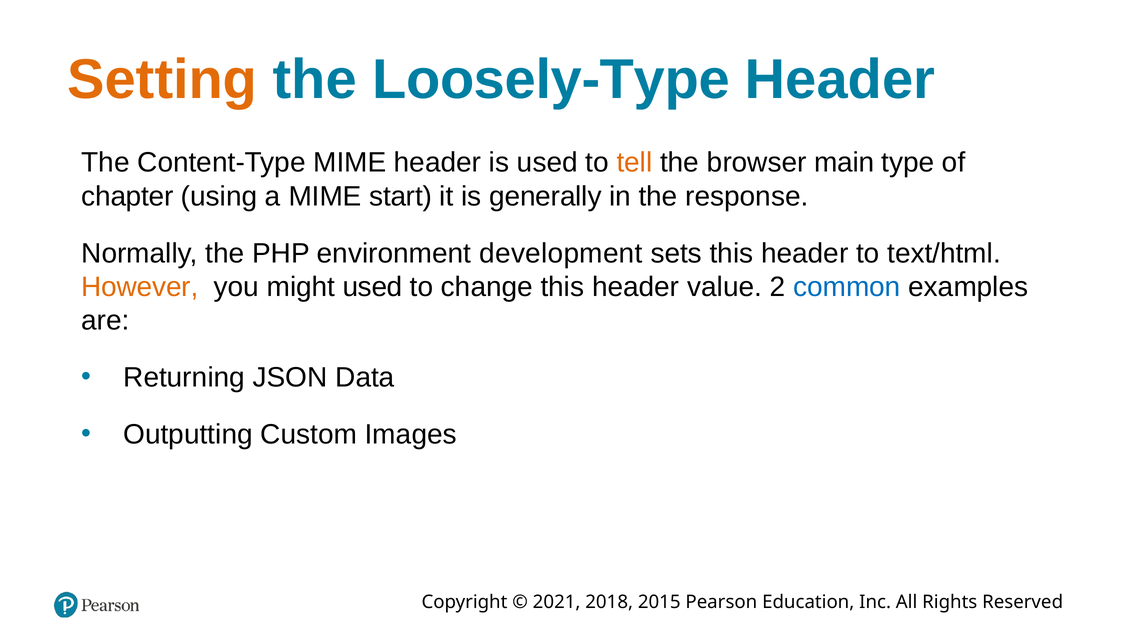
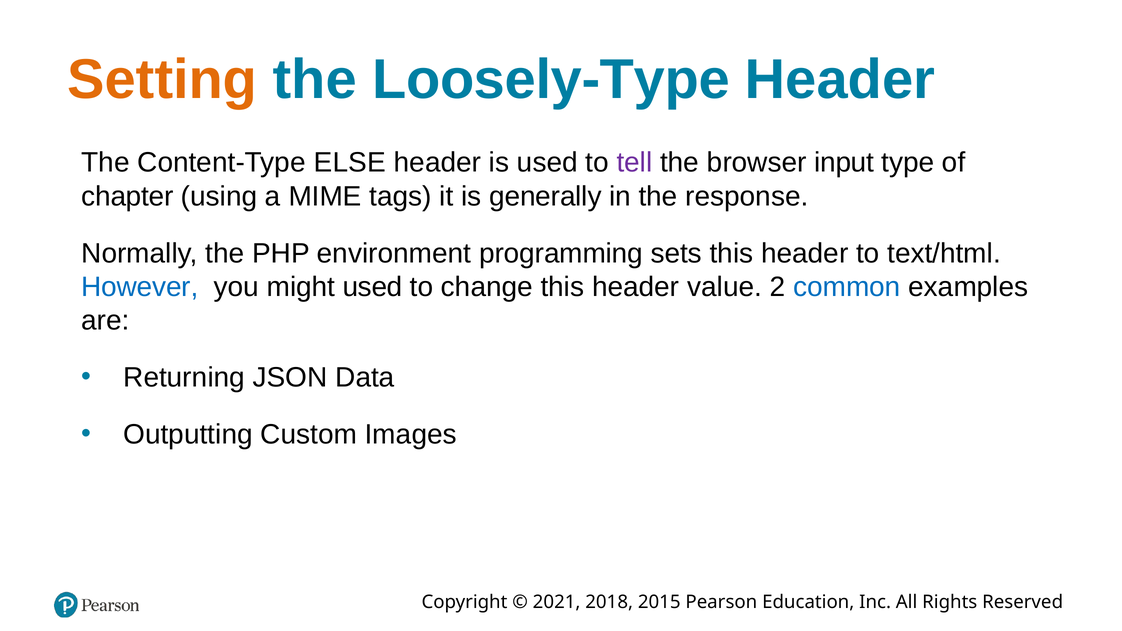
Content-Type MIME: MIME -> ELSE (350, 163)
tell colour: orange -> purple (635, 163)
main: main -> input (844, 163)
start: start -> tags (401, 196)
development: development -> programming (561, 253)
However colour: orange -> blue (140, 287)
